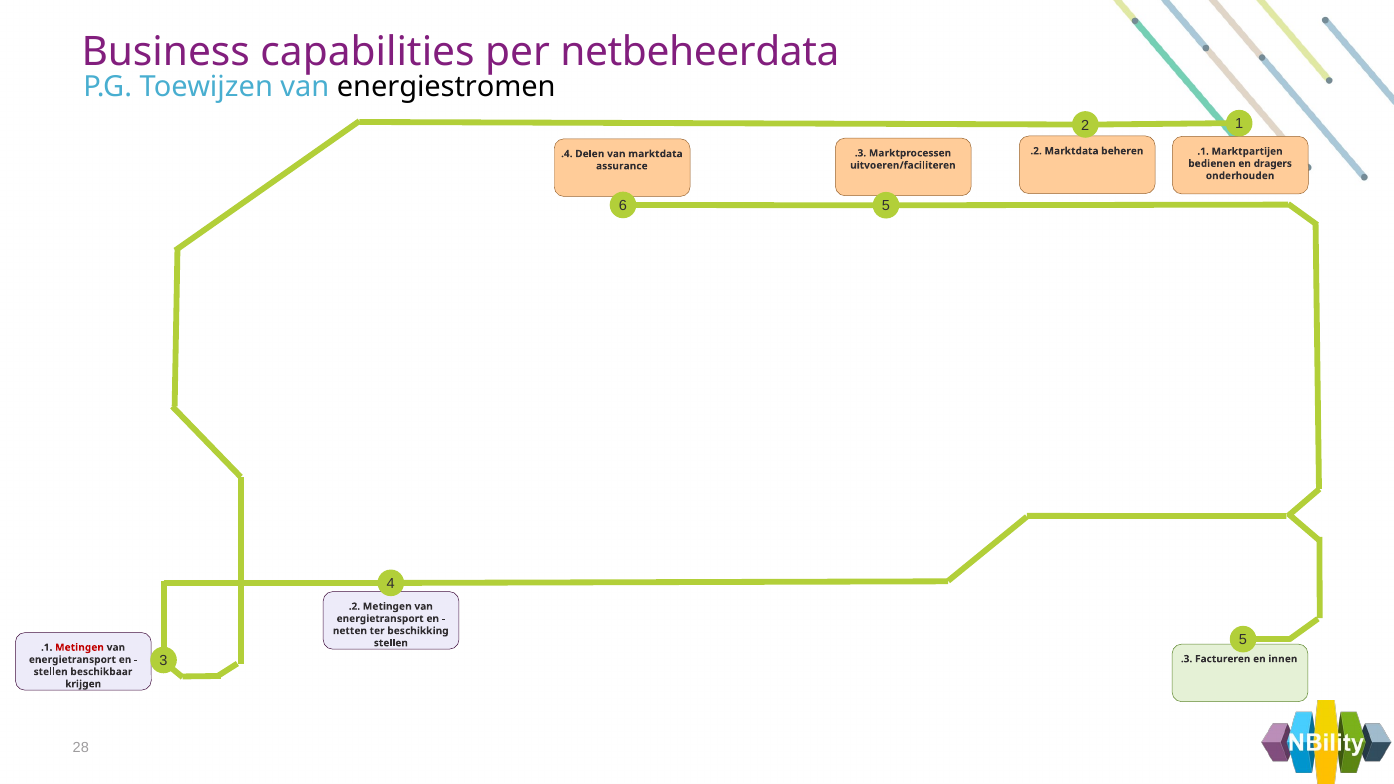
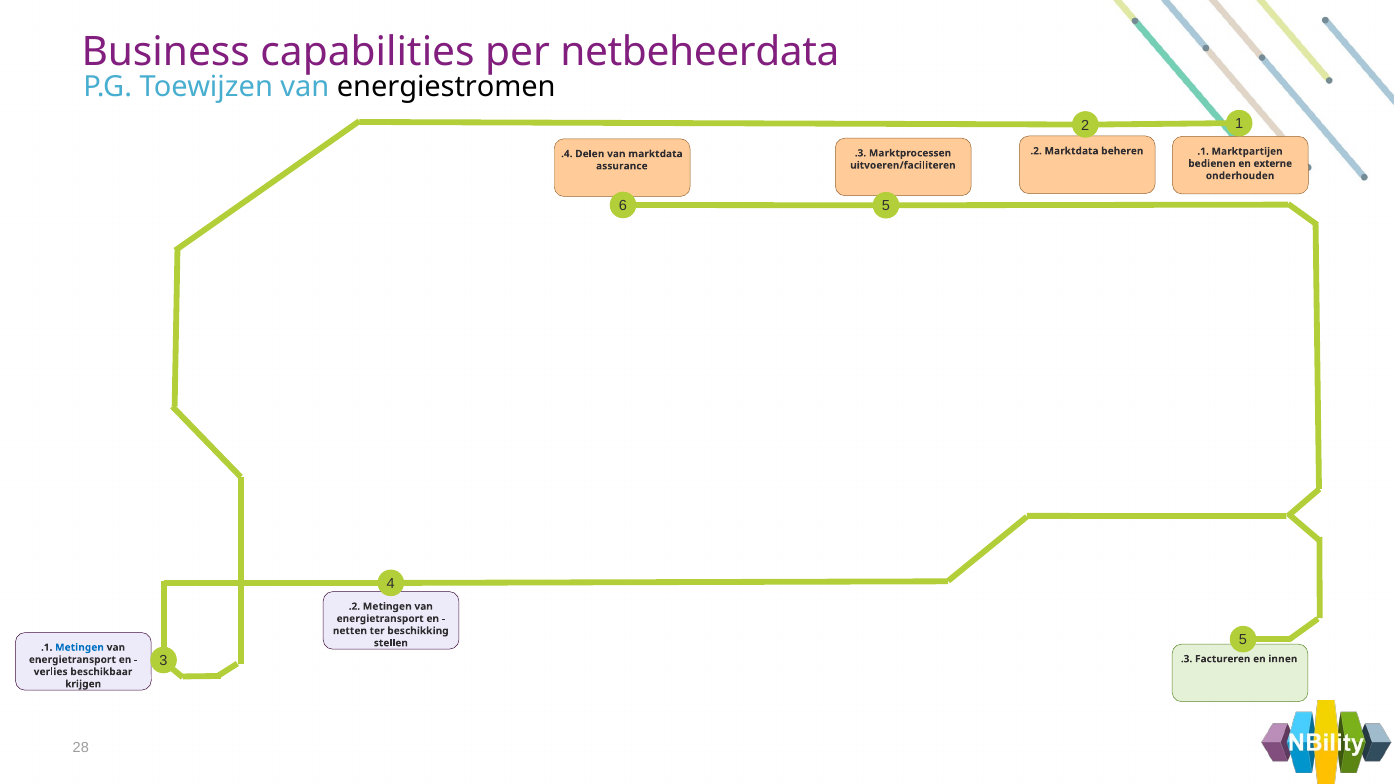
dragers: dragers -> externe (1273, 164)
Metingen colour: red -> blue (80, 648)
stellen: stellen -> verlies (51, 672)
